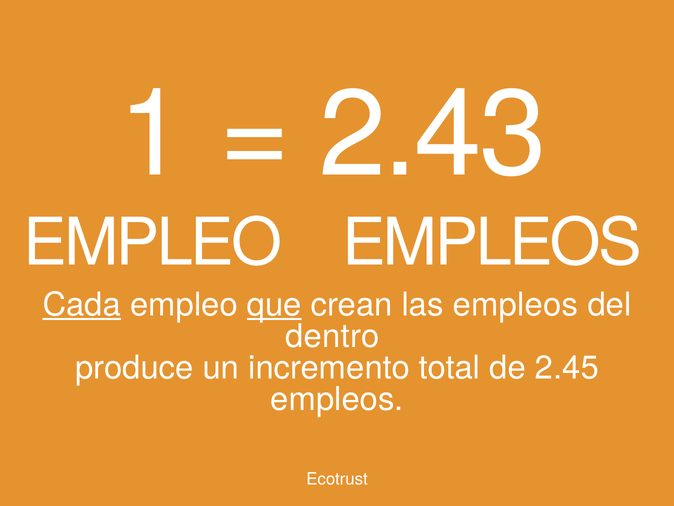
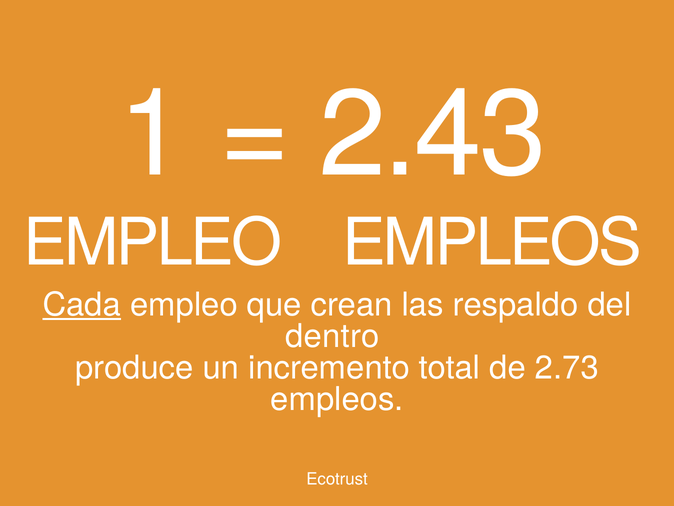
que underline: present -> none (274, 305)
las empleos: empleos -> respaldo (516, 305)
2.45: 2.45 -> 2.73 (567, 368)
